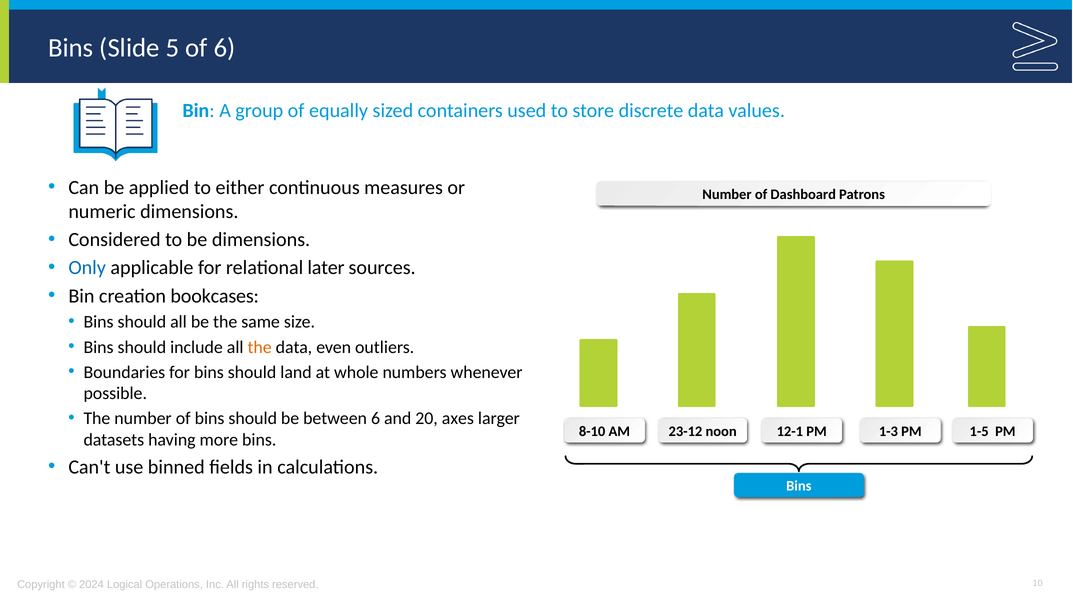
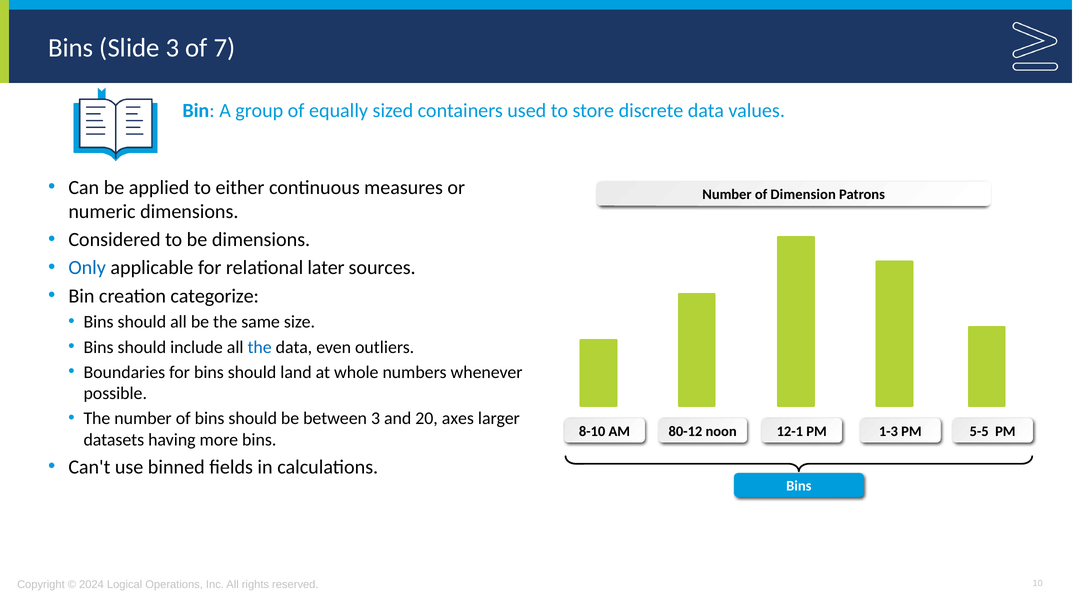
Slide 5: 5 -> 3 (172, 48)
of 6: 6 -> 7 (225, 48)
Dashboard: Dashboard -> Dimension (803, 195)
bookcases: bookcases -> categorize (215, 296)
the colour: orange -> blue (260, 347)
between 6: 6 -> 3 (376, 419)
23-12: 23-12 -> 80-12 (685, 432)
1-5: 1-5 -> 5-5 (979, 432)
